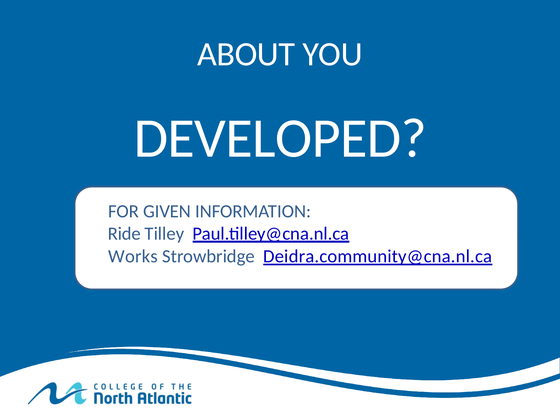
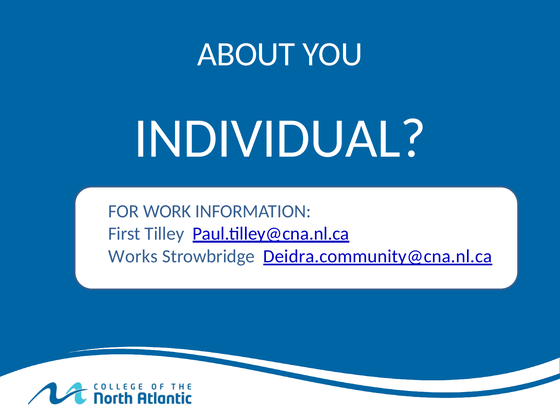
DEVELOPED: DEVELOPED -> INDIVIDUAL (280, 138)
GIVEN: GIVEN -> WORK (167, 211)
Ride: Ride -> First (124, 234)
